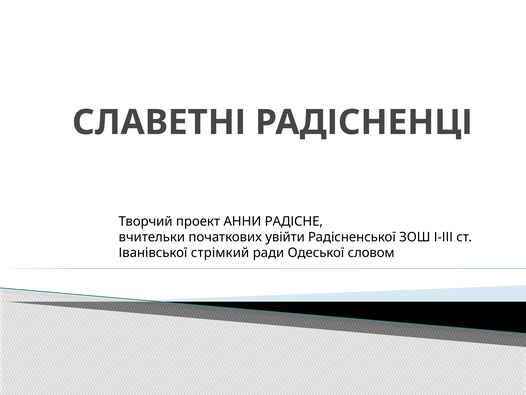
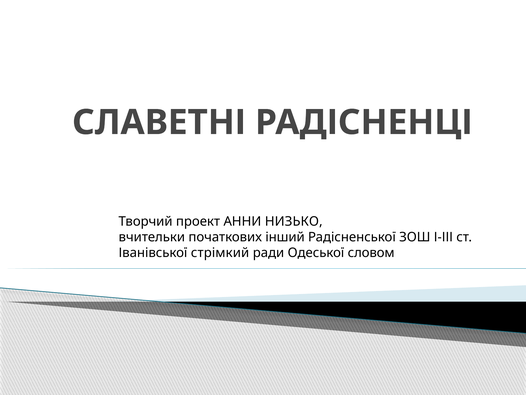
РАДІСНЕ: РАДІСНЕ -> НИЗЬКО (294, 221)
увійти: увійти -> інший (285, 237)
